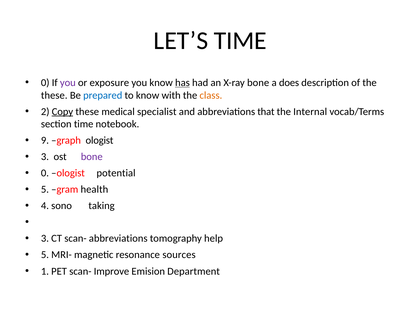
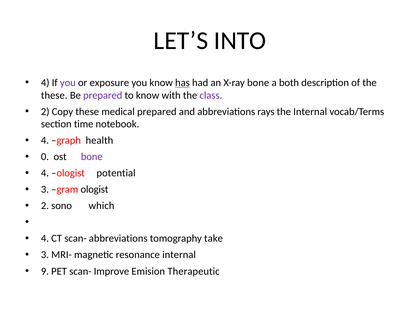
LET’S TIME: TIME -> INTO (240, 41)
0: 0 -> 4 (45, 83)
does: does -> both (289, 83)
prepared colour: blue -> purple (103, 95)
class colour: orange -> purple (211, 95)
Copy underline: present -> none (62, 112)
medical specialist: specialist -> prepared (157, 112)
that: that -> rays (266, 112)
9: 9 -> 4 (45, 141)
graph ologist: ologist -> health (99, 141)
3: 3 -> 0 (45, 157)
0: 0 -> 4 (45, 173)
5: 5 -> 3 (45, 190)
gram health: health -> ologist (94, 190)
4: 4 -> 2 (45, 206)
taking: taking -> which (102, 206)
3: 3 -> 4 (45, 239)
help: help -> take (214, 239)
5: 5 -> 3 (45, 255)
resonance sources: sources -> internal (179, 255)
1: 1 -> 9 (45, 271)
Department: Department -> Therapeutic (194, 271)
